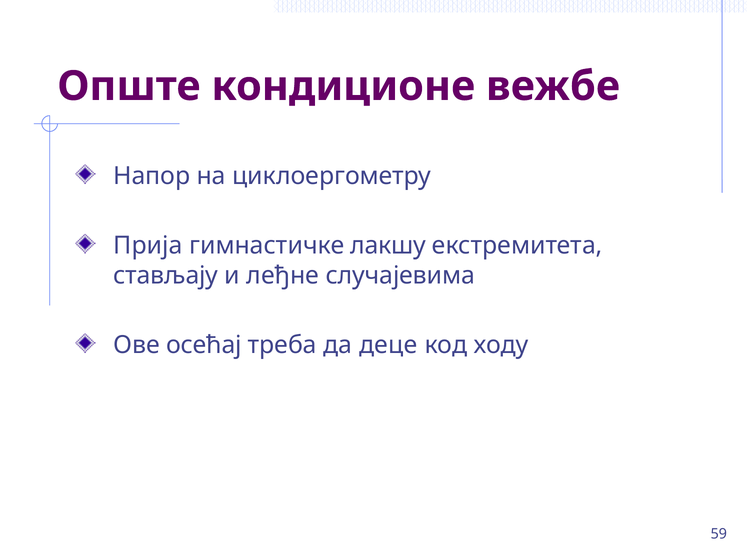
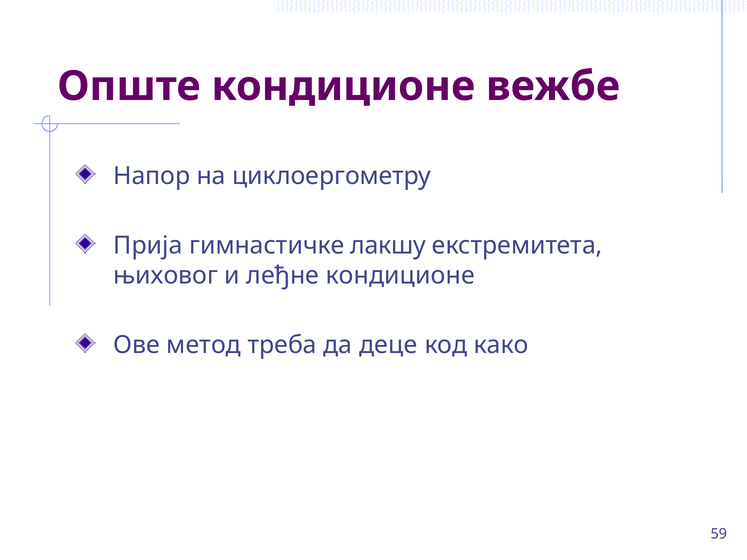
стављају: стављају -> њиховог (166, 276)
леђне случајевима: случајевима -> кондиционе (400, 276)
осећај: осећај -> метод (204, 345)
ходу: ходу -> како (501, 345)
